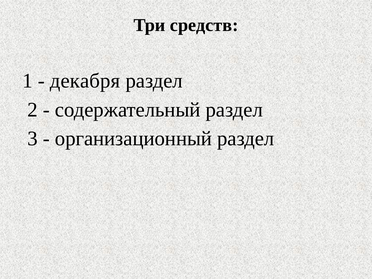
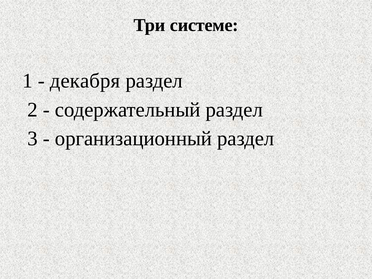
средств: средств -> системе (204, 25)
